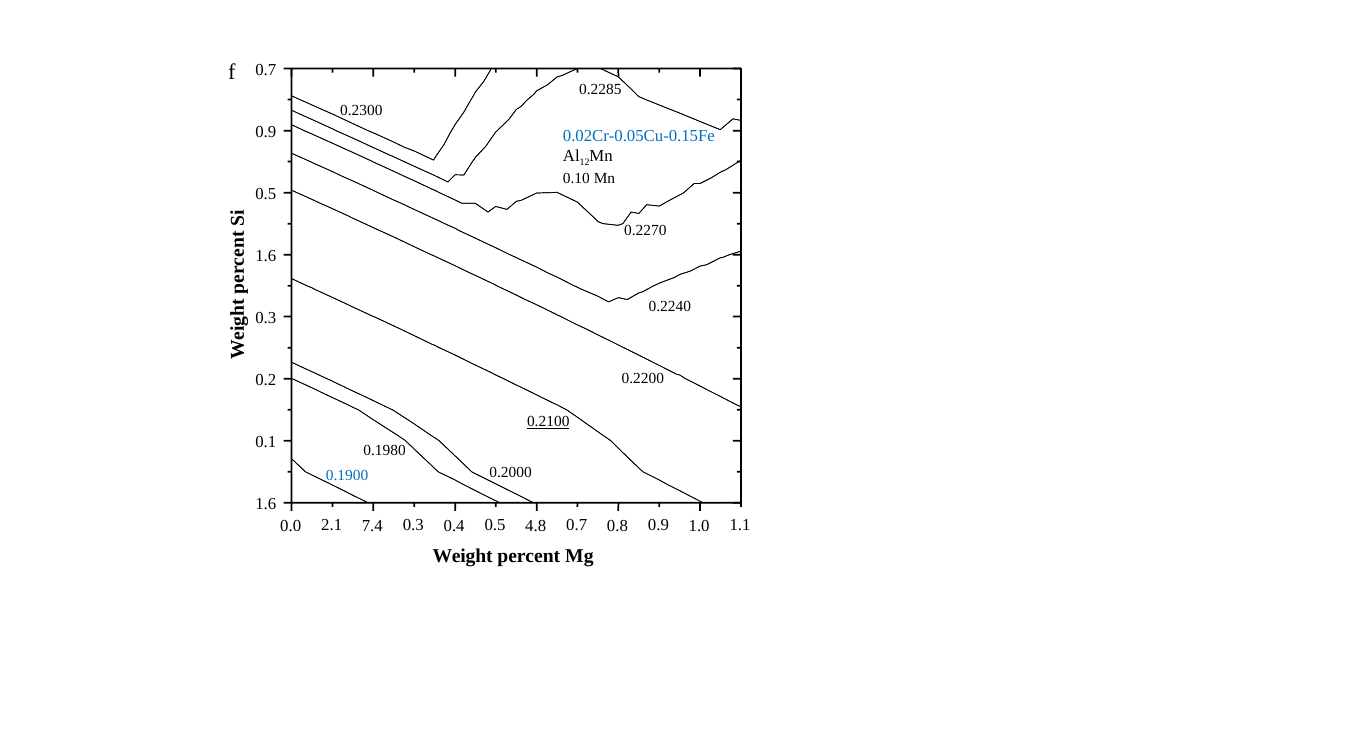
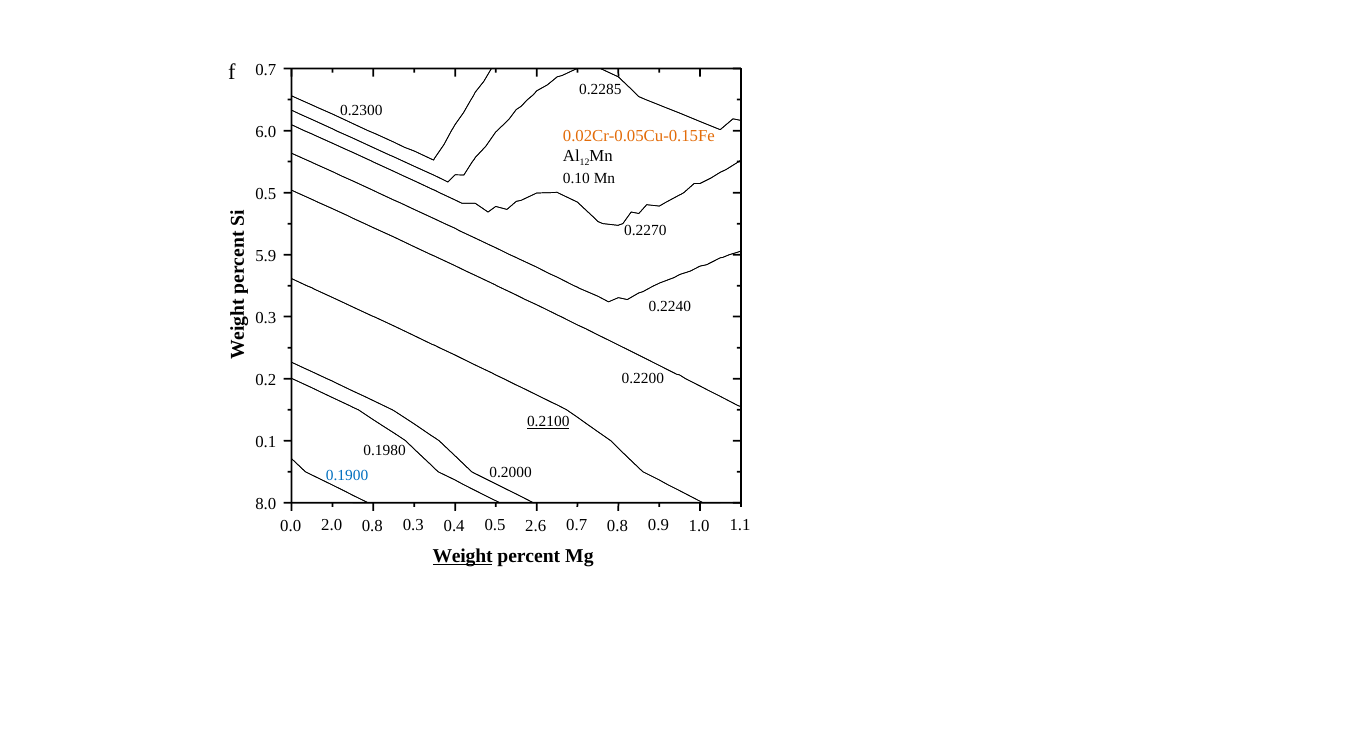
0.9: 0.9 -> 6.0 (266, 132)
0.02Cr-0.05Cu-0.15Fe colour: blue -> orange (639, 136)
1.6: 1.6 -> 5.9 (266, 256)
1.6: 1.6 -> 8.0 (266, 504)
2.1: 2.1 -> 2.0 (332, 526)
0.0 7.4: 7.4 -> 0.8 (372, 526)
4.8: 4.8 -> 2.6 (536, 526)
Weight underline: none -> present (463, 556)
